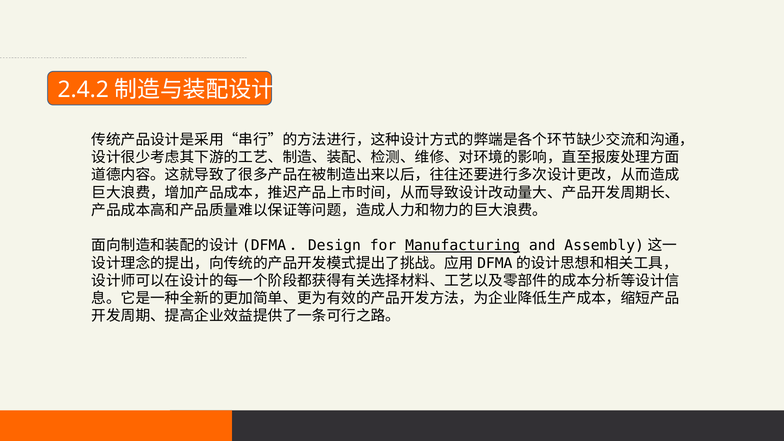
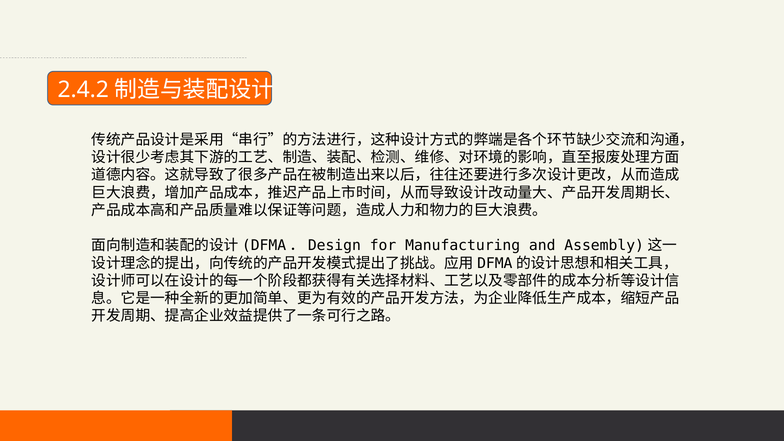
Manufacturing underline: present -> none (463, 246)
